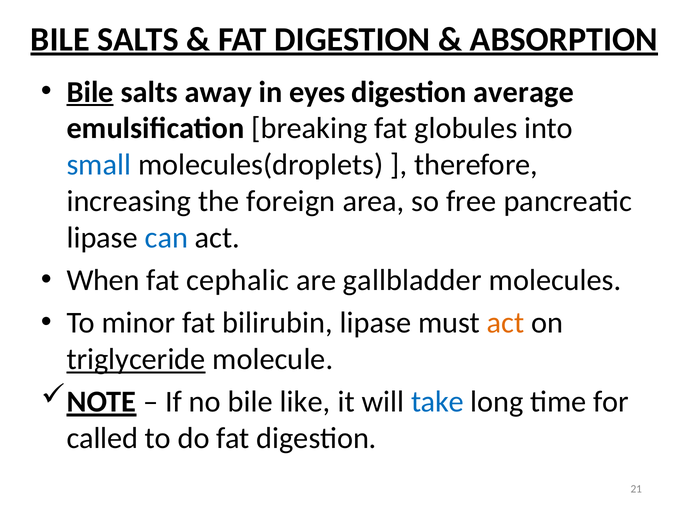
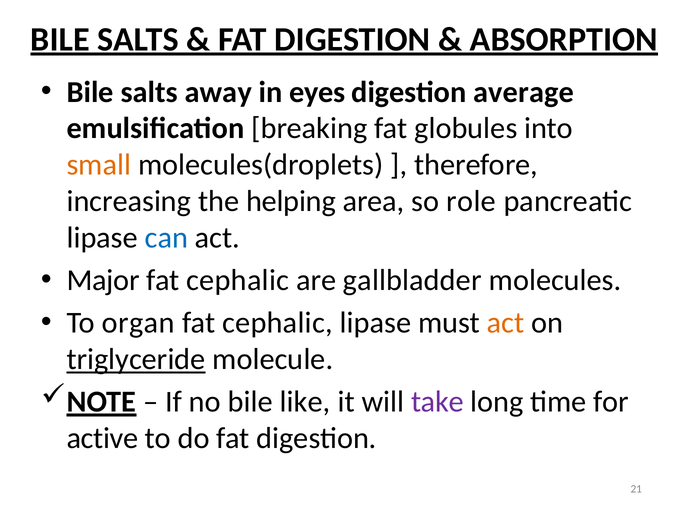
Bile underline: present -> none (90, 92)
small colour: blue -> orange (99, 165)
foreign: foreign -> helping (291, 201)
free: free -> role (471, 201)
When: When -> Major (103, 280)
minor: minor -> organ (138, 323)
bilirubin: bilirubin -> cephalic (277, 323)
take colour: blue -> purple (437, 402)
called: called -> active (102, 438)
